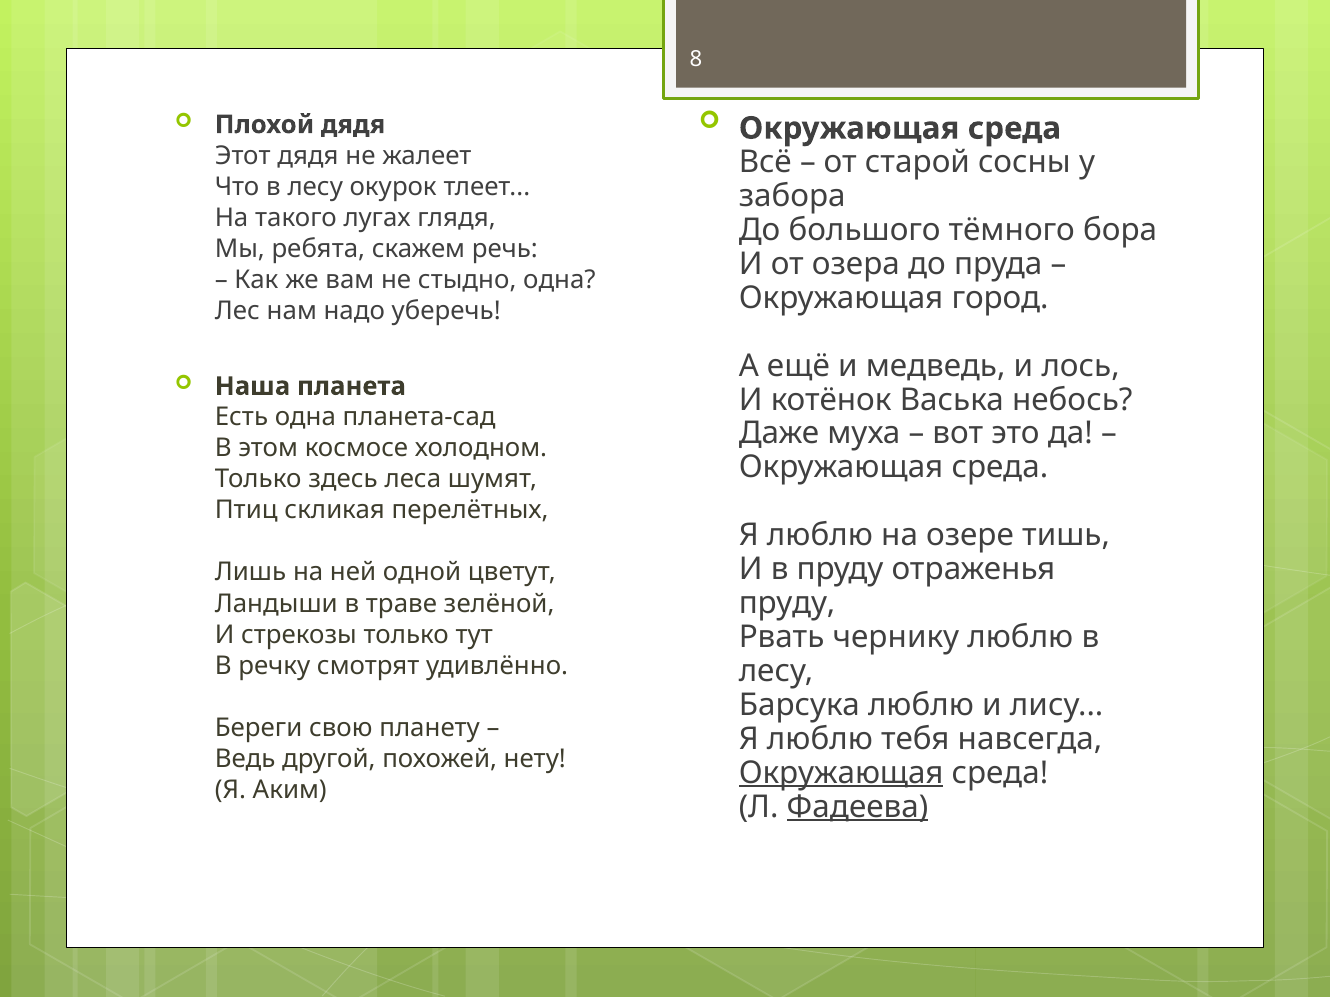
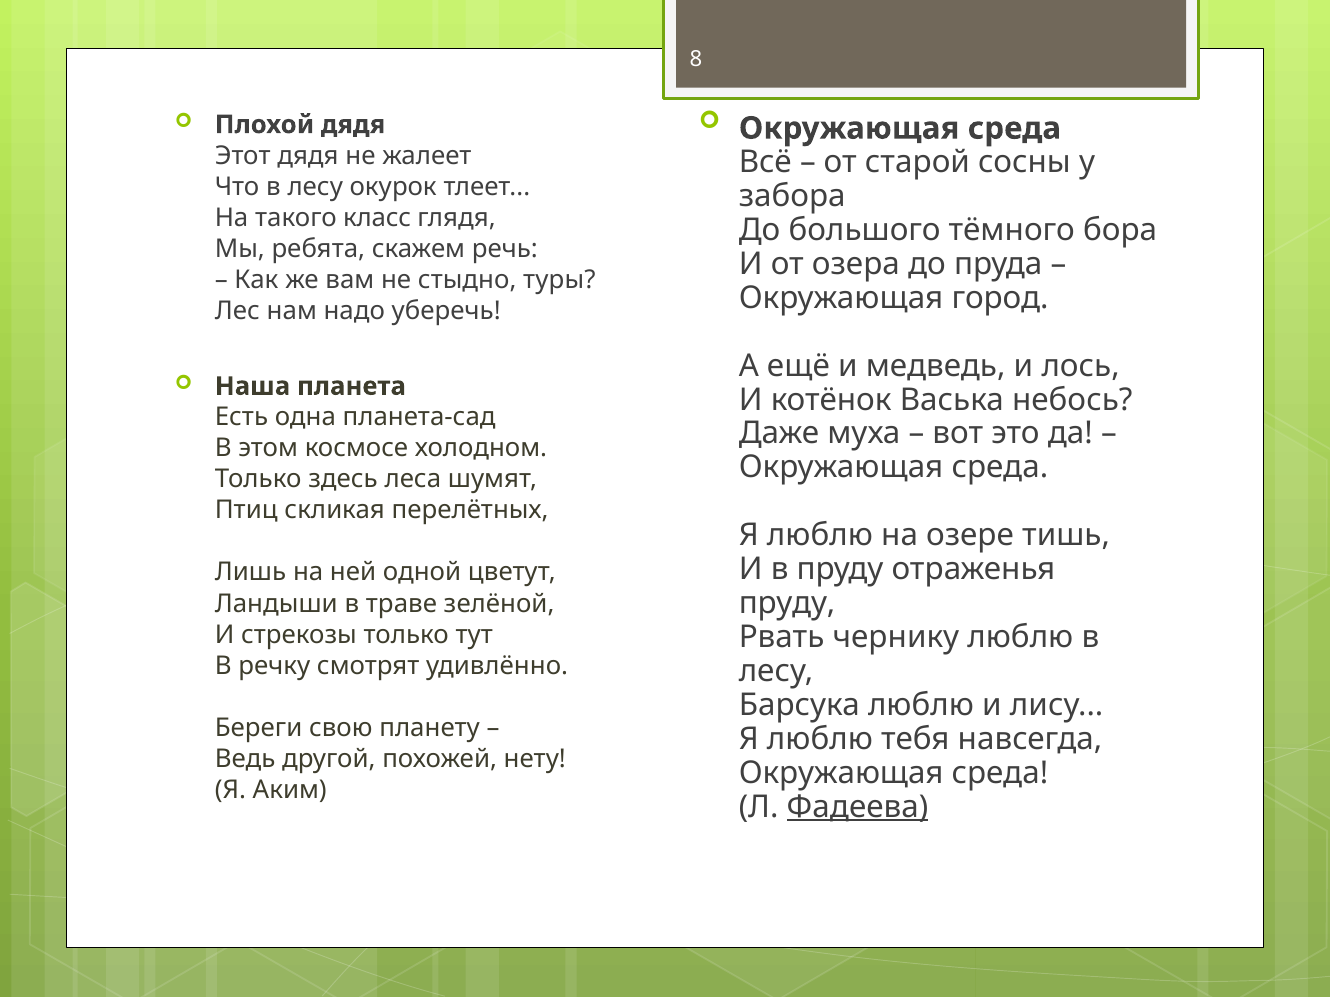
лугах: лугах -> класс (377, 218)
стыдно одна: одна -> туры (559, 280)
Окружающая underline: present -> none (841, 773)
